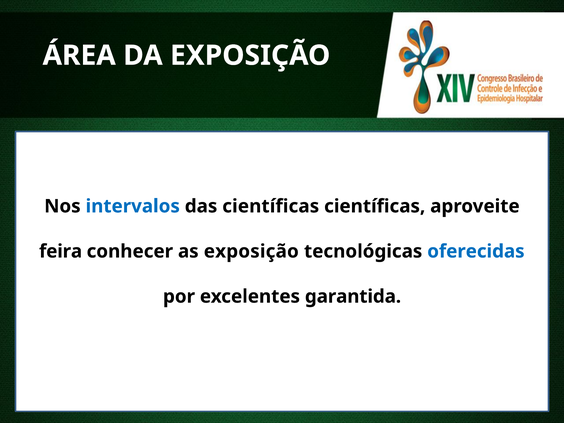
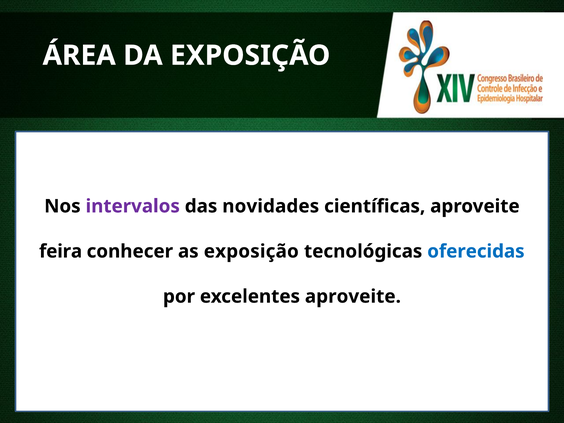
intervalos colour: blue -> purple (133, 206)
das científicas: científicas -> novidades (271, 206)
excelentes garantida: garantida -> aproveite (353, 296)
